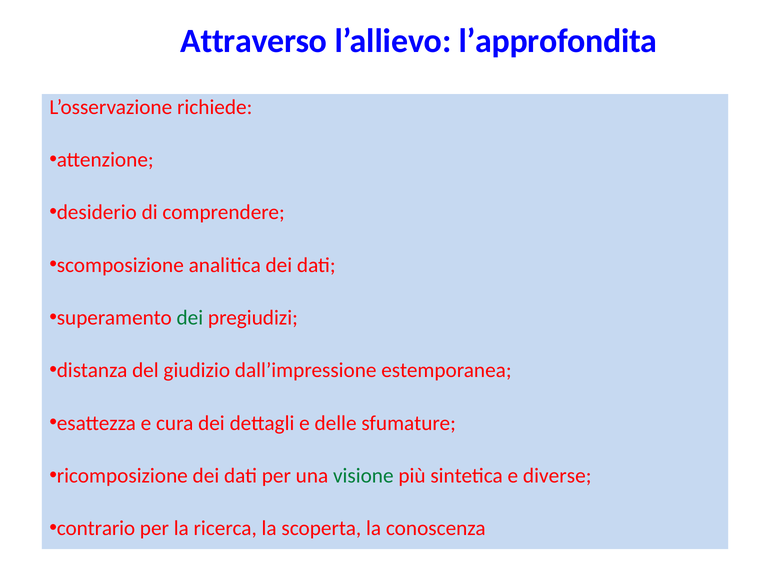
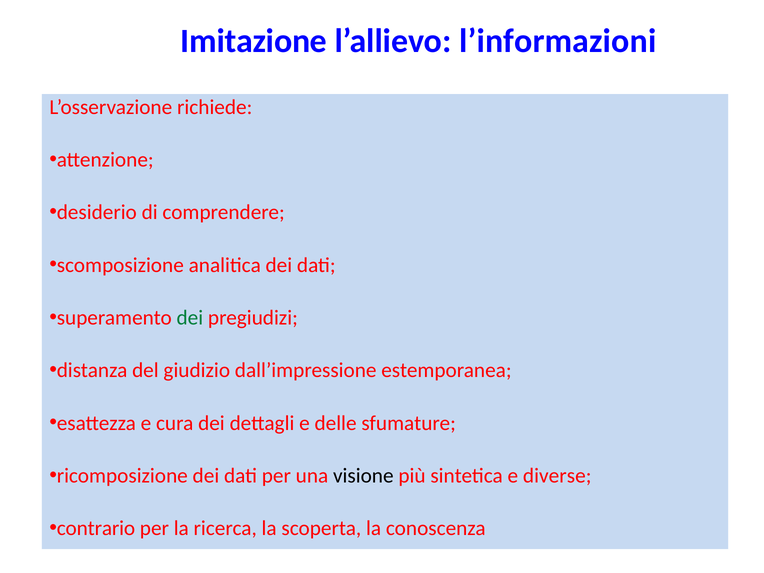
Attraverso: Attraverso -> Imitazione (254, 41)
l’approfondita: l’approfondita -> l’informazioni (558, 41)
visione colour: green -> black (363, 476)
